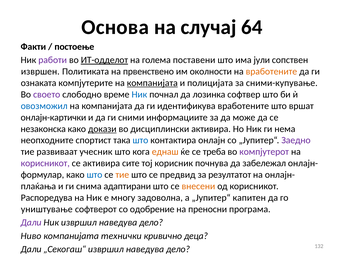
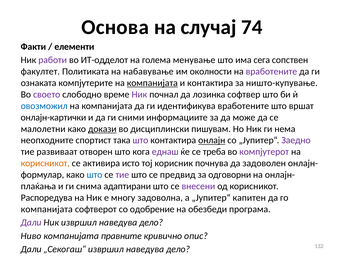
64: 64 -> 74 (252, 27)
постоење: постоење -> елементи (74, 47)
ИТ-одделот underline: present -> none (104, 60)
поставени: поставени -> менување (194, 60)
јули: јули -> сега (262, 60)
извршен: извршен -> факултет (40, 71)
првенствено: првенствено -> набавување (148, 71)
вработените colour: orange -> purple (271, 71)
и полицијата: полицијата -> контактира (210, 83)
сними-купување: сними-купување -> ништо-купување (282, 83)
Ник colour: blue -> purple (139, 94)
незаконска: незаконска -> малолетни (43, 129)
дисциплински активира: активира -> пишувам (211, 129)
што colour: blue -> purple (140, 140)
онлајн underline: none -> present (212, 140)
учесник: учесник -> отворен (96, 152)
еднаш colour: orange -> purple (165, 152)
корисникот colour: purple -> orange (45, 163)
сите: сите -> исто (131, 163)
забележал: забележал -> задоволен (264, 163)
тие colour: orange -> purple (122, 175)
резултатот: резултатот -> одговорни (230, 175)
внесени colour: orange -> purple (198, 186)
уништување: уништување -> компанијата (47, 209)
преносни: преносни -> обезбеди (208, 209)
технички: технички -> правните (121, 236)
деца: деца -> опис (196, 236)
